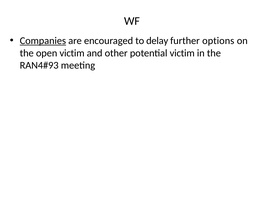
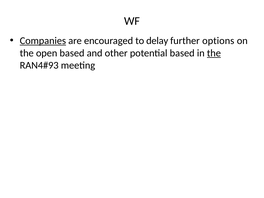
open victim: victim -> based (72, 53)
potential victim: victim -> based (182, 53)
the underline: none -> present (214, 53)
